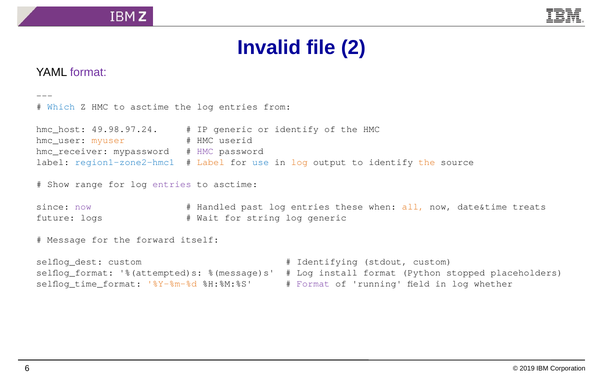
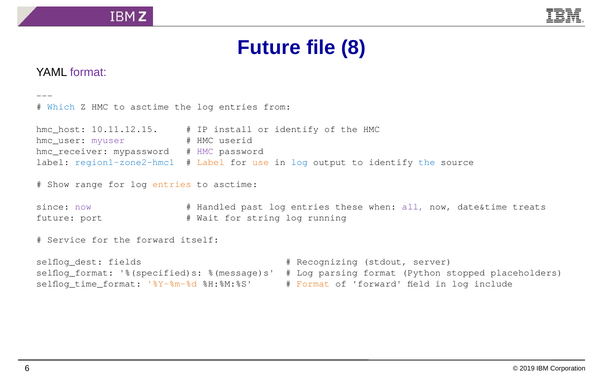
Invalid: Invalid -> Future (269, 48)
2: 2 -> 8 (353, 48)
49.98.97.24: 49.98.97.24 -> 10.11.12.15 (125, 129)
IP generic: generic -> install (233, 129)
myuser colour: orange -> purple (108, 140)
use colour: blue -> orange (261, 162)
log colour: orange -> blue (299, 162)
the colour: orange -> blue (427, 162)
entries colour: purple -> orange (172, 184)
all colour: orange -> purple (413, 206)
logs: logs -> port (92, 217)
log generic: generic -> running (327, 217)
Message: Message -> Service (67, 240)
selflog_dest custom: custom -> fields (125, 262)
Identifying: Identifying -> Recognizing (327, 262)
stdout custom: custom -> server (432, 262)
%(attempted)s: %(attempted)s -> %(specified)s (161, 273)
install: install -> parsing (338, 273)
Format colour: purple -> orange (313, 284)
of running: running -> forward (377, 284)
whether: whether -> include (493, 284)
